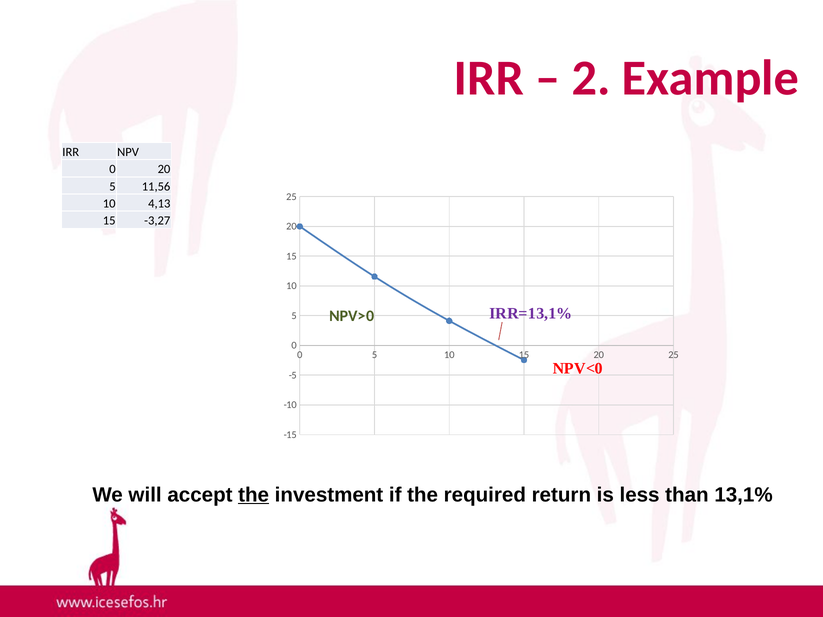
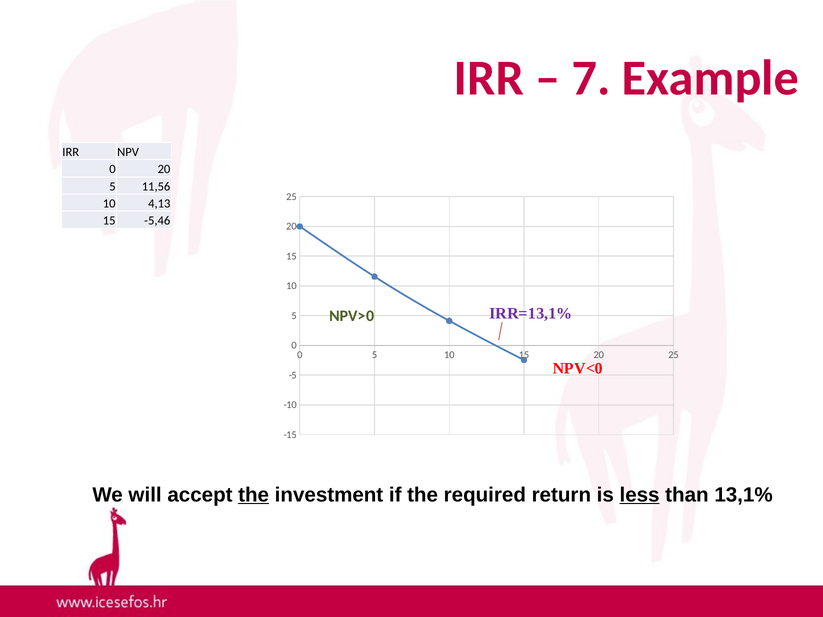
2: 2 -> 7 (591, 78)
-3,27: -3,27 -> -5,46 (157, 221)
less underline: none -> present (640, 495)
